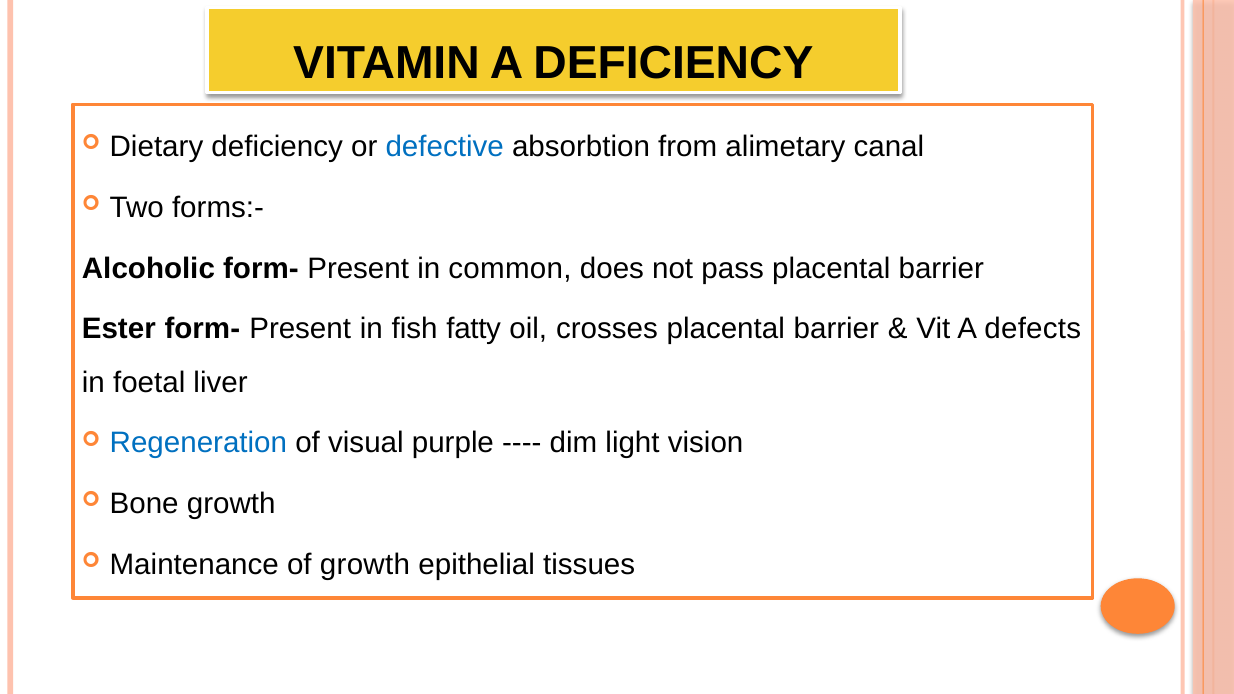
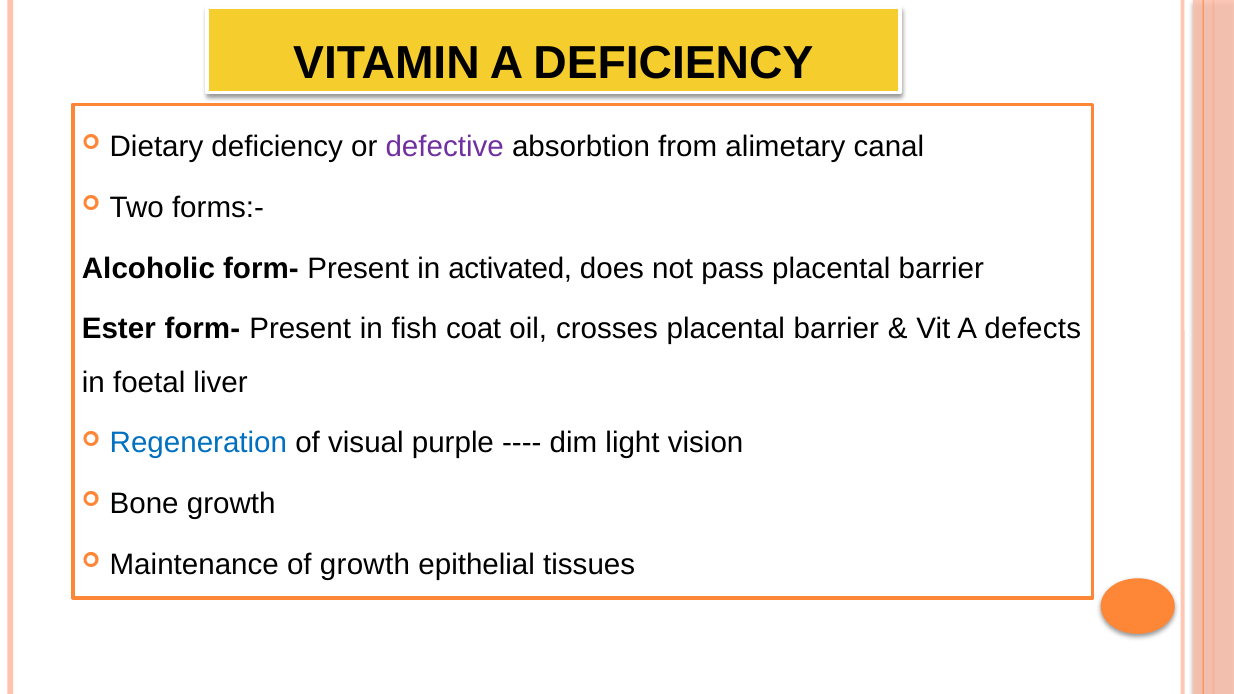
defective colour: blue -> purple (445, 147)
common: common -> activated (510, 268)
fatty: fatty -> coat (474, 329)
